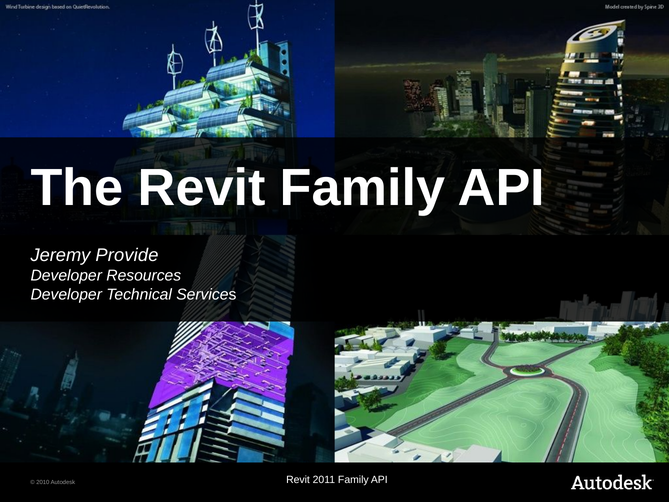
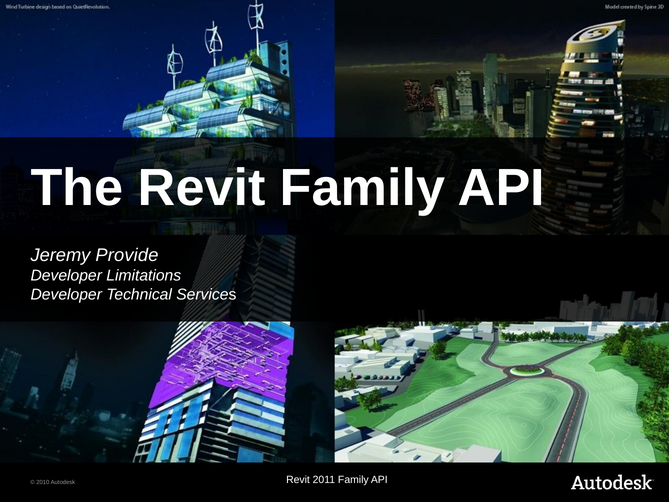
Resources: Resources -> Limitations (144, 275)
